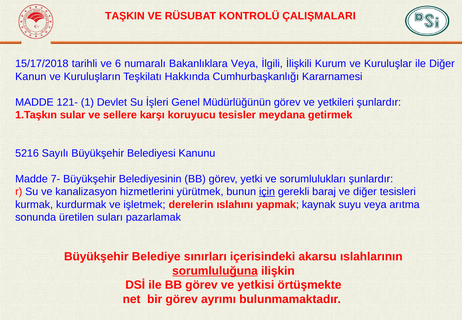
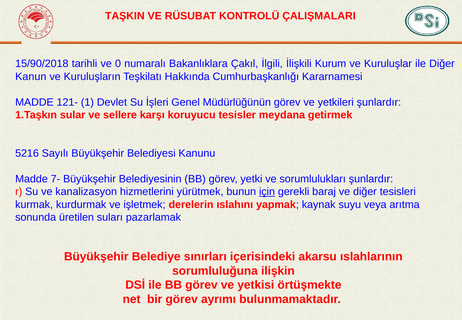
15/17/2018: 15/17/2018 -> 15/90/2018 (42, 64)
6: 6 -> 0 (118, 64)
Bakanlıklara Veya: Veya -> Çakıl (245, 64)
sorumluluğuna underline: present -> none (215, 271)
